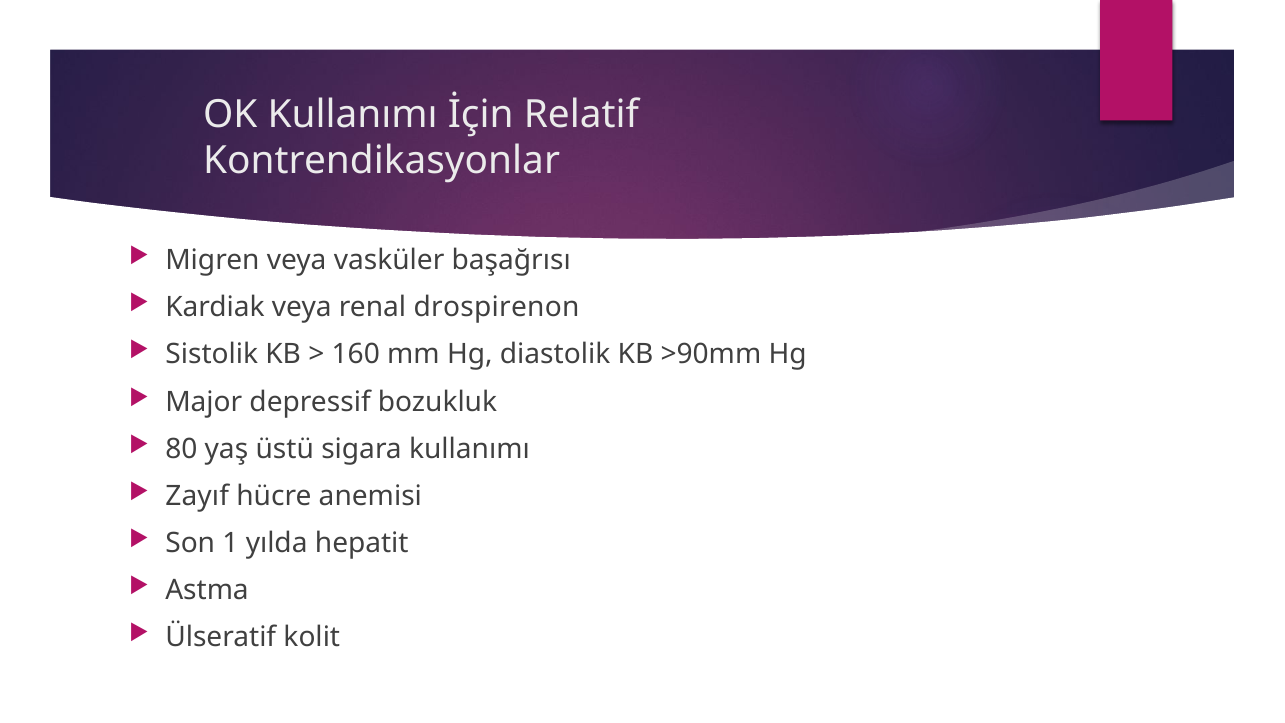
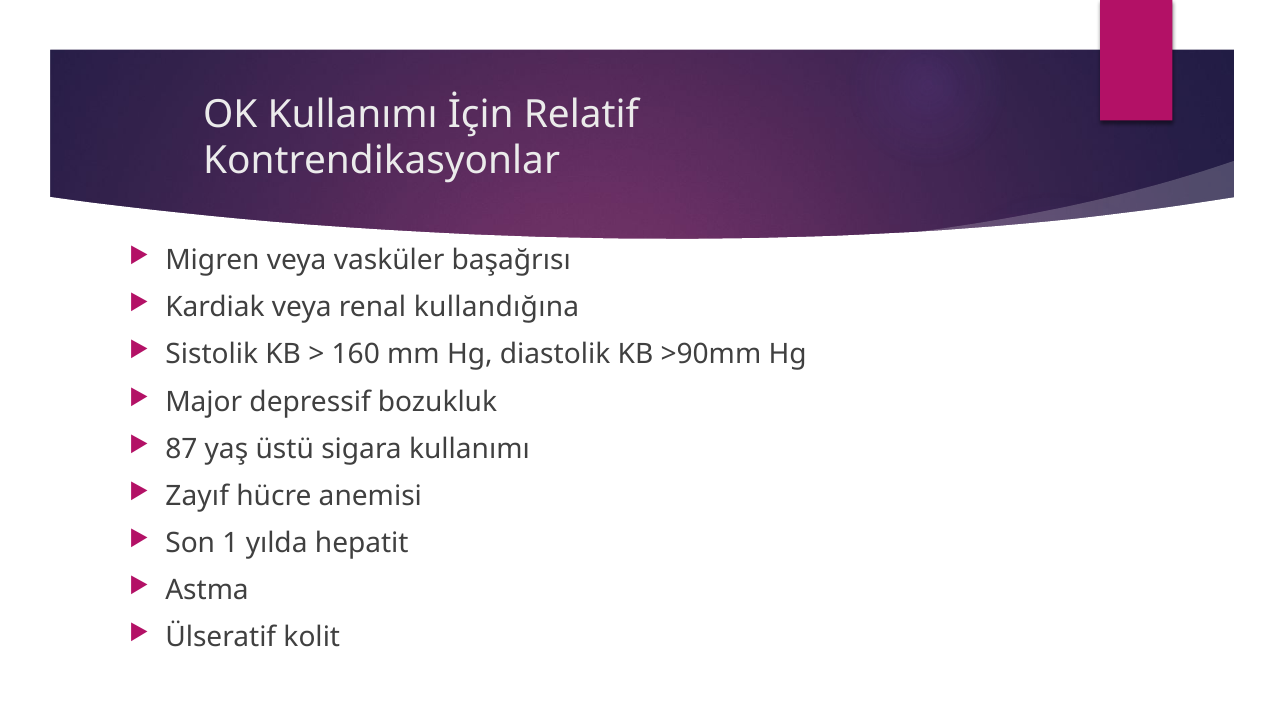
drospirenon: drospirenon -> kullandığına (497, 307)
80: 80 -> 87 (181, 449)
